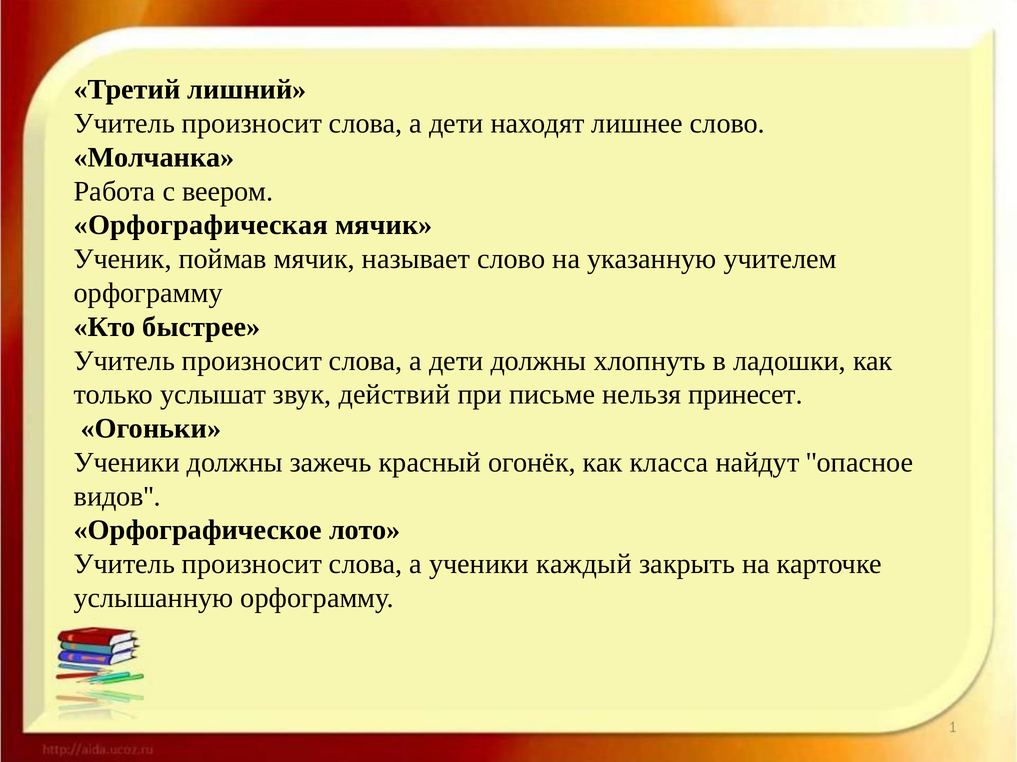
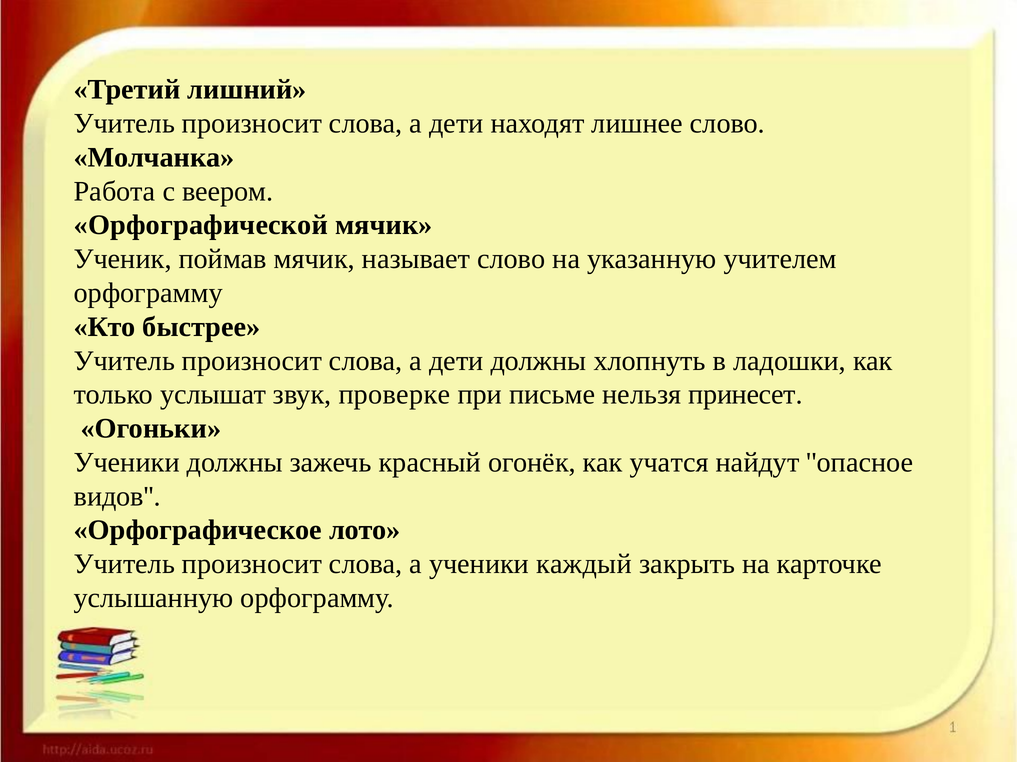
Орфографическая: Орфографическая -> Орфографической (201, 225)
действий: действий -> проверке (394, 395)
класса: класса -> учатся (669, 463)
